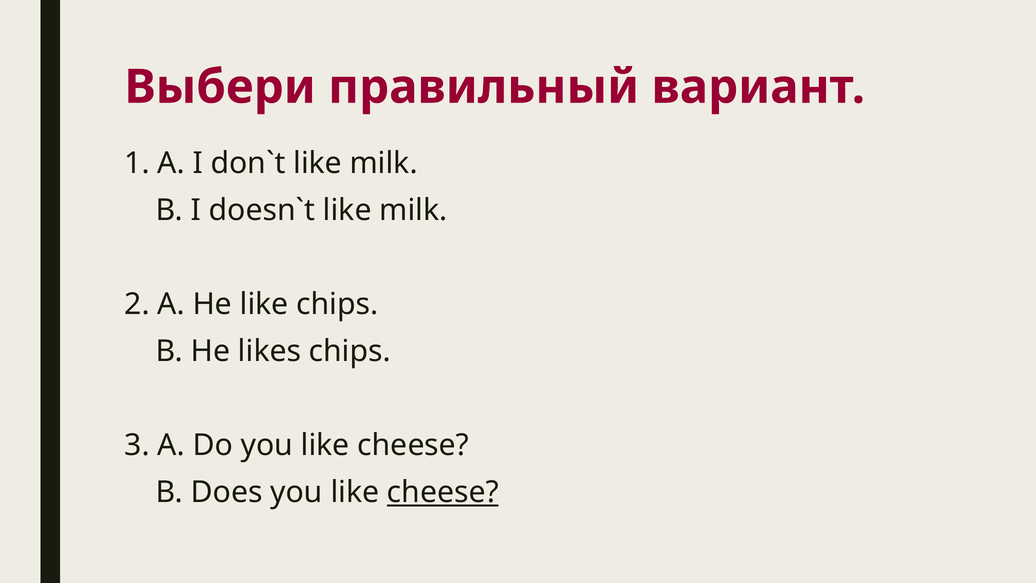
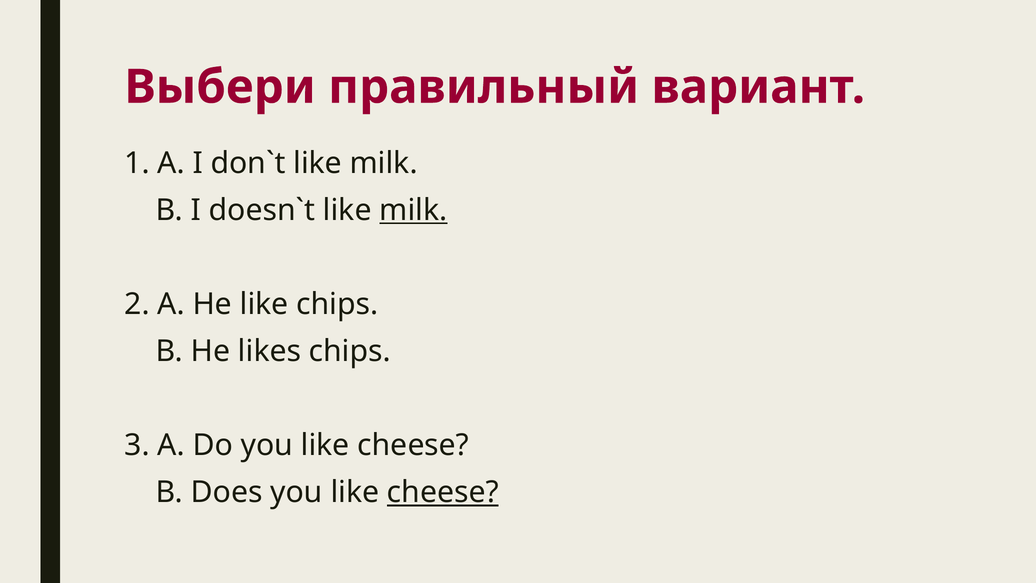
milk underline: none -> present (413, 210)
